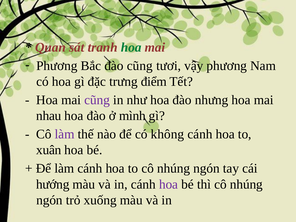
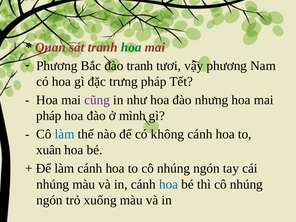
đào cũng: cũng -> tranh (140, 66)
trưng điểm: điểm -> pháp (154, 82)
nhau: nhau -> pháp (49, 116)
làm colour: purple -> blue (65, 134)
hướng: hướng -> nhúng (53, 184)
hoa colour: purple -> blue (169, 184)
